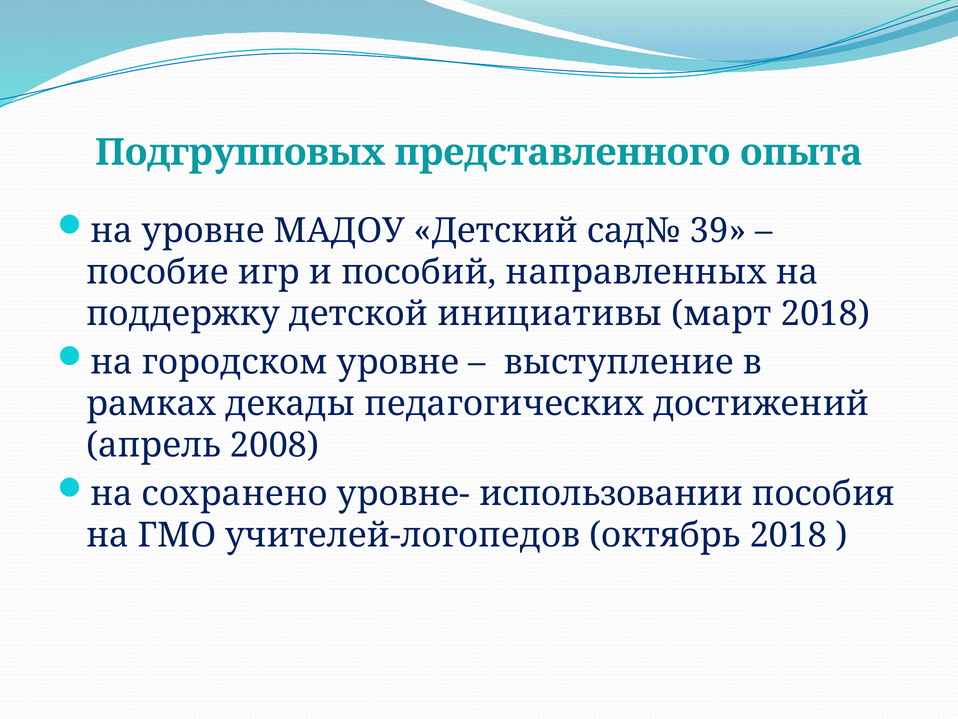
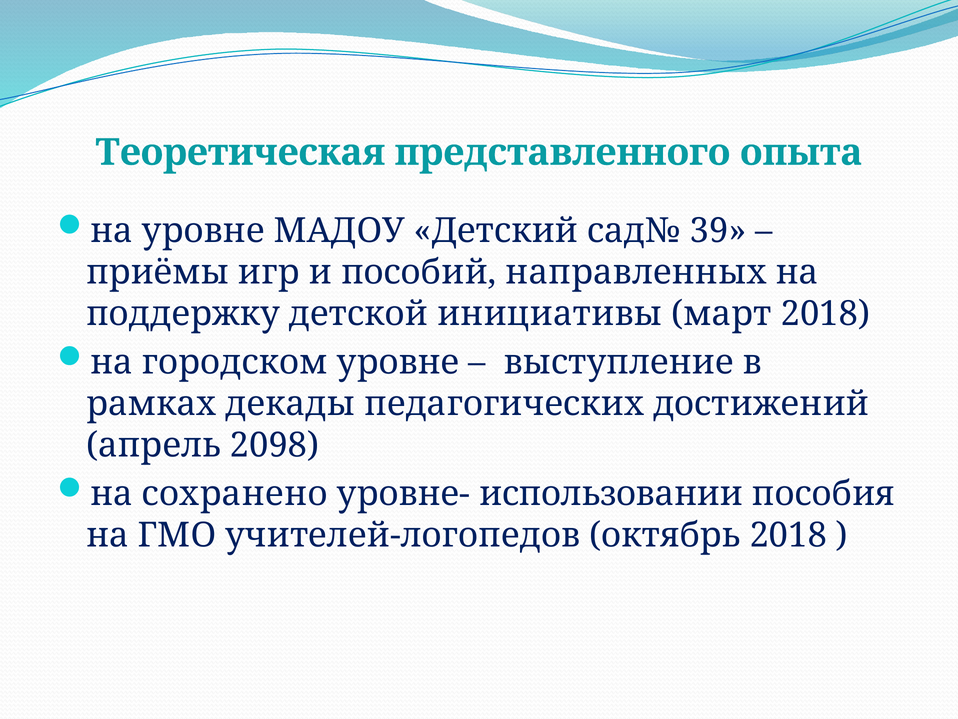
Подгрупповых: Подгрупповых -> Теоретическая (240, 152)
пособие: пособие -> приёмы (158, 272)
2008: 2008 -> 2098 (275, 445)
